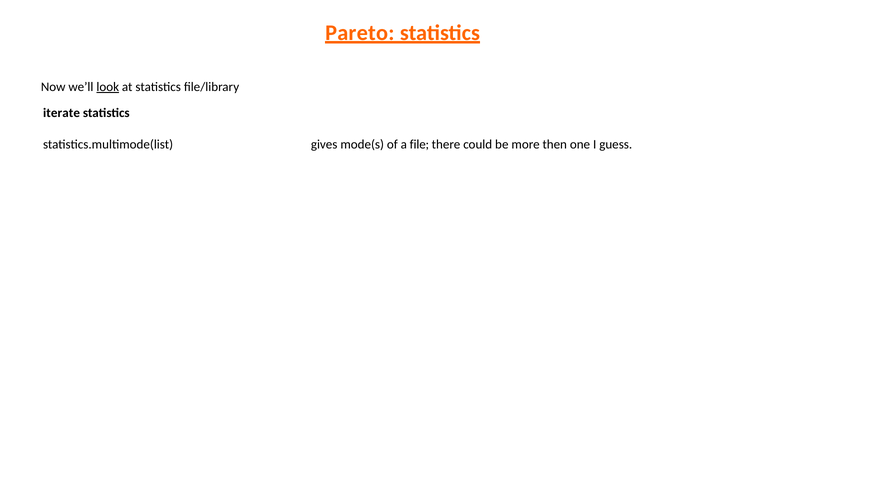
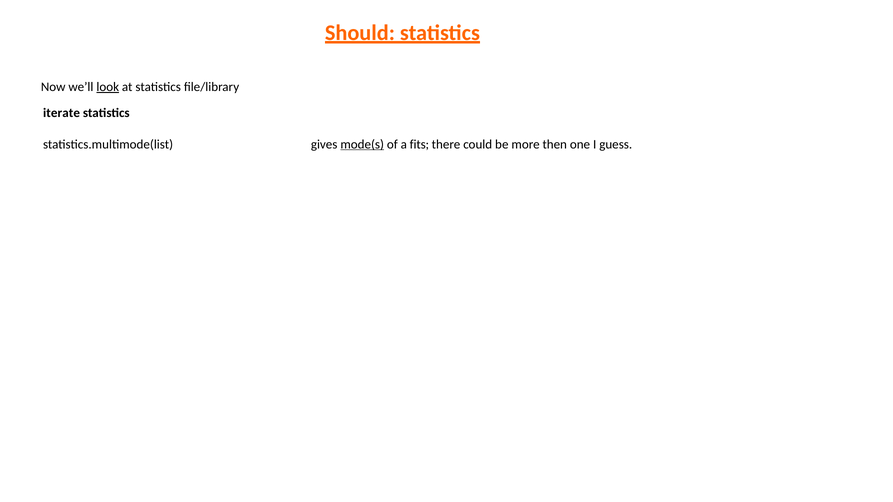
Pareto: Pareto -> Should (360, 33)
mode(s underline: none -> present (362, 144)
file: file -> fits (419, 144)
